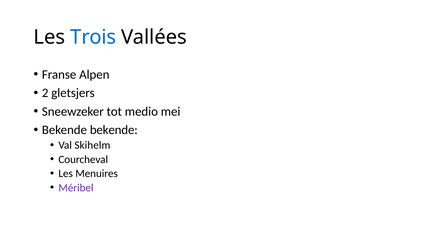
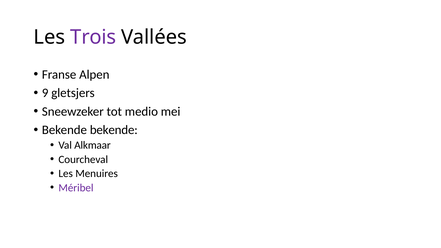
Trois colour: blue -> purple (93, 37)
2: 2 -> 9 (45, 93)
Skihelm: Skihelm -> Alkmaar (92, 145)
